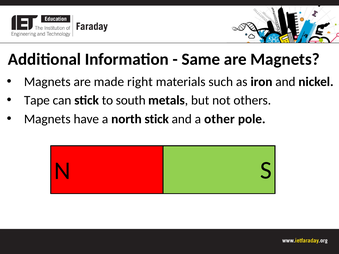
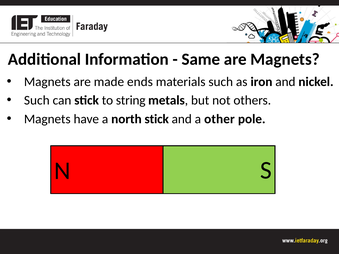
right: right -> ends (140, 82)
Tape: Tape -> Such (37, 100)
south: south -> string (131, 100)
